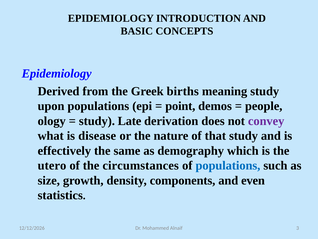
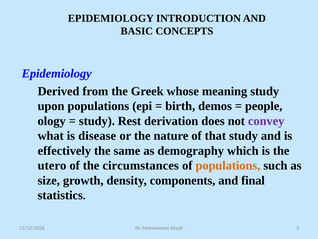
births: births -> whose (183, 91)
point: point -> birth (180, 106)
Late: Late -> Rest (129, 121)
populations colour: blue -> orange (228, 165)
even: even -> final (253, 180)
